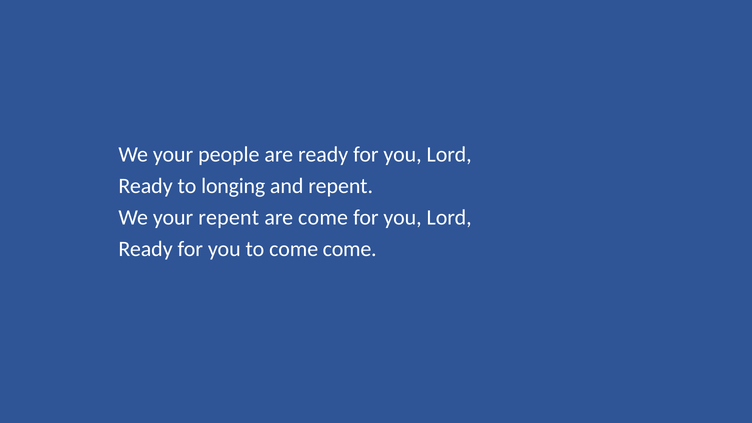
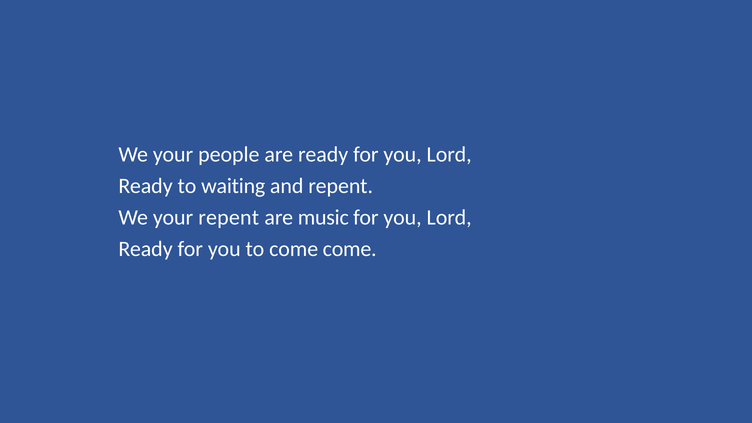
longing: longing -> waiting (233, 186)
are come: come -> music (323, 218)
